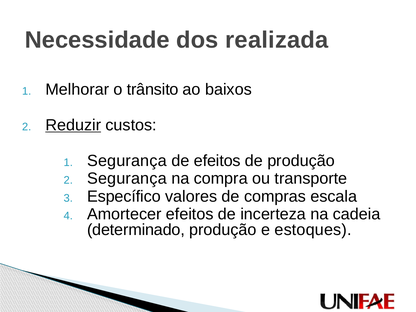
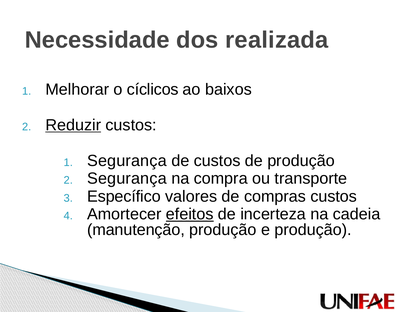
trânsito: trânsito -> cíclicos (153, 89)
de efeitos: efeitos -> custos (217, 161)
compras escala: escala -> custos (334, 196)
efeitos underline: none -> present (190, 214)
determinado: determinado -> manutenção (136, 230)
e estoques: estoques -> produção (313, 230)
